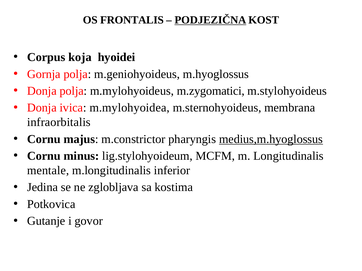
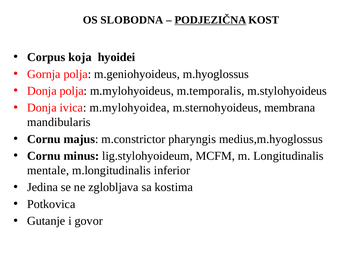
FRONTALIS: FRONTALIS -> SLOBODNA (132, 20)
m.zygomatici: m.zygomatici -> m.temporalis (211, 91)
infraorbitalis: infraorbitalis -> mandibularis (59, 122)
medius,m.hyoglossus underline: present -> none (271, 139)
